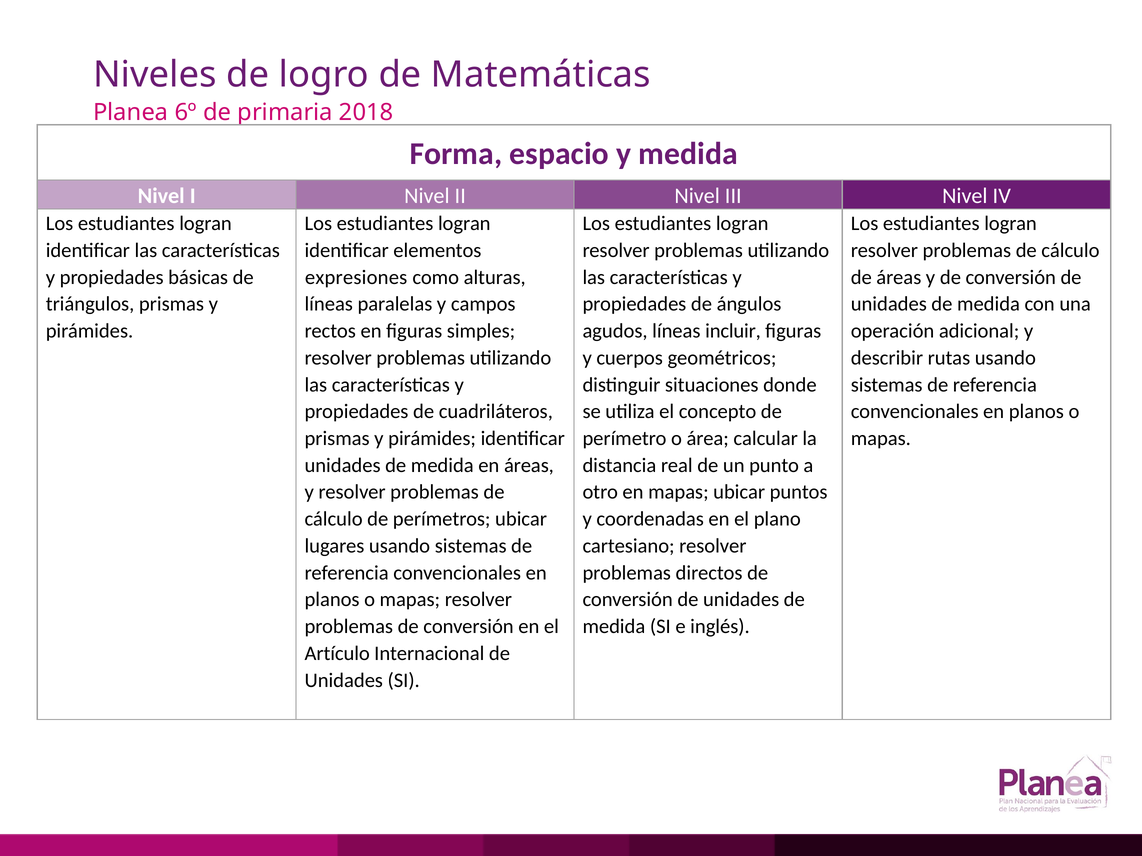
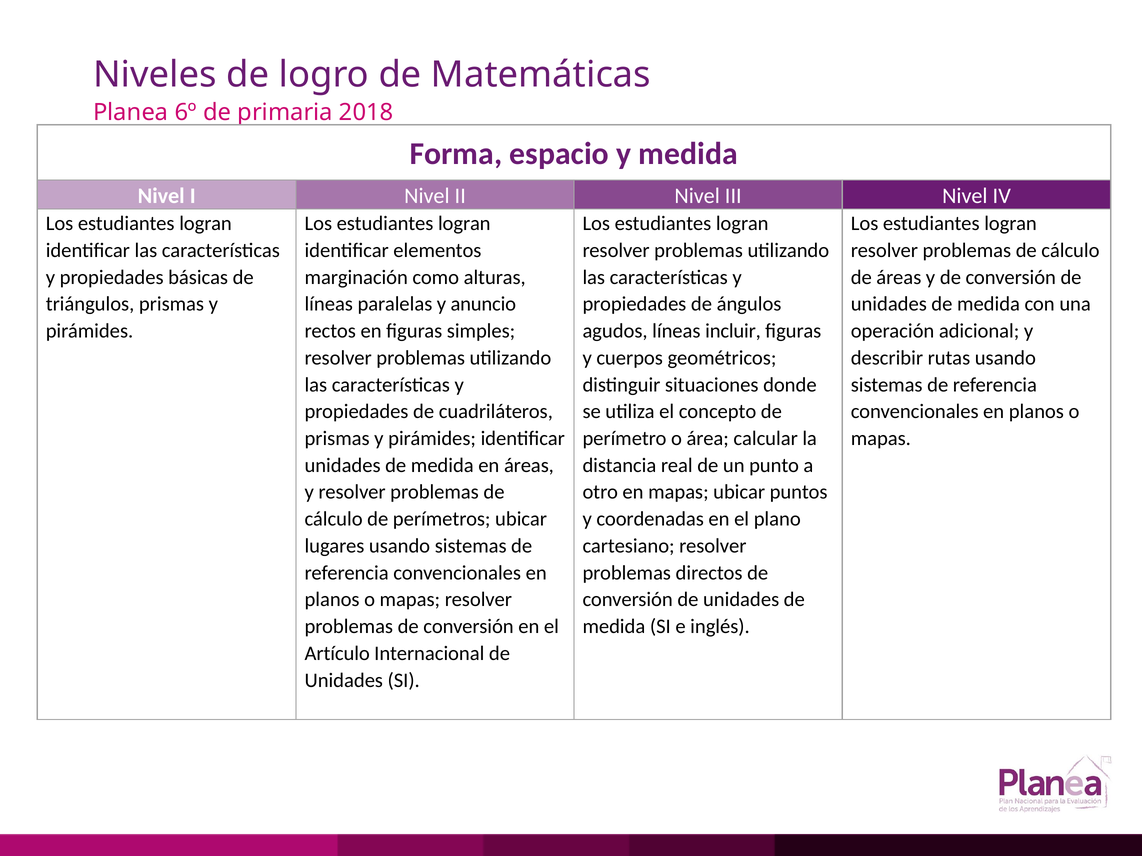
expresiones: expresiones -> marginación (356, 277)
campos: campos -> anuncio (483, 304)
